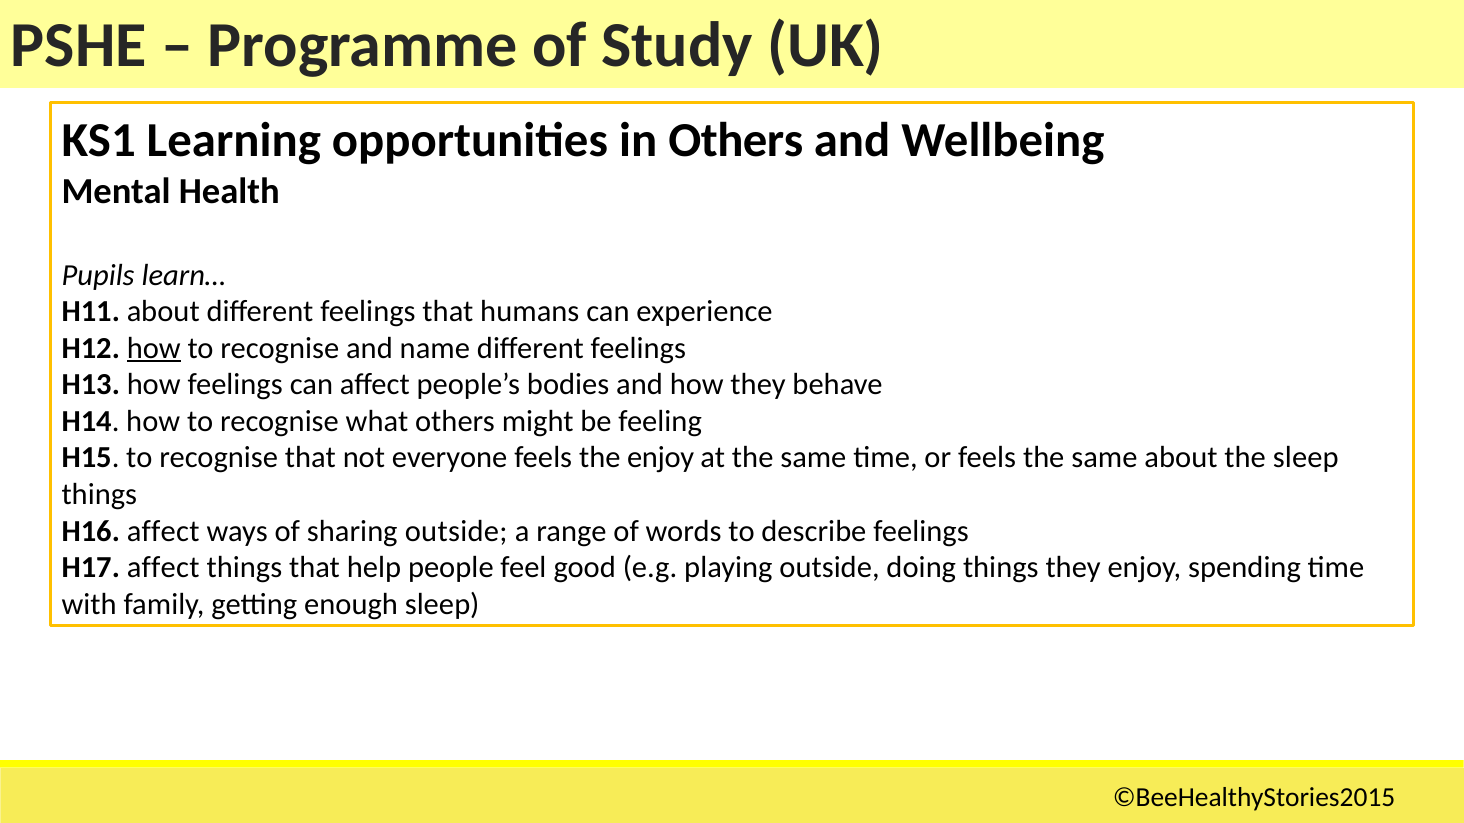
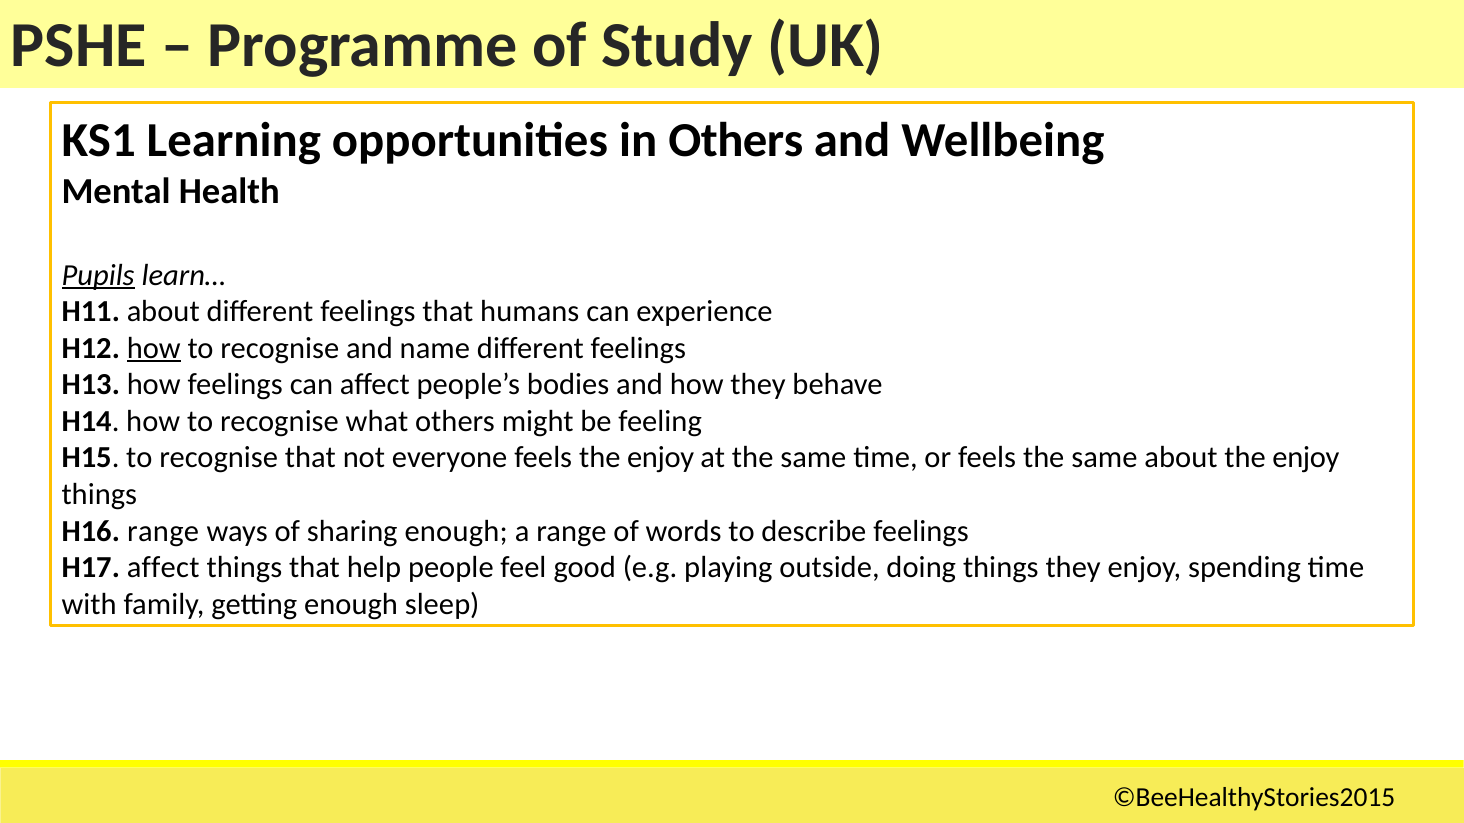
Pupils underline: none -> present (98, 275)
about the sleep: sleep -> enjoy (1306, 458)
H16 affect: affect -> range (163, 531)
sharing outside: outside -> enough (456, 531)
